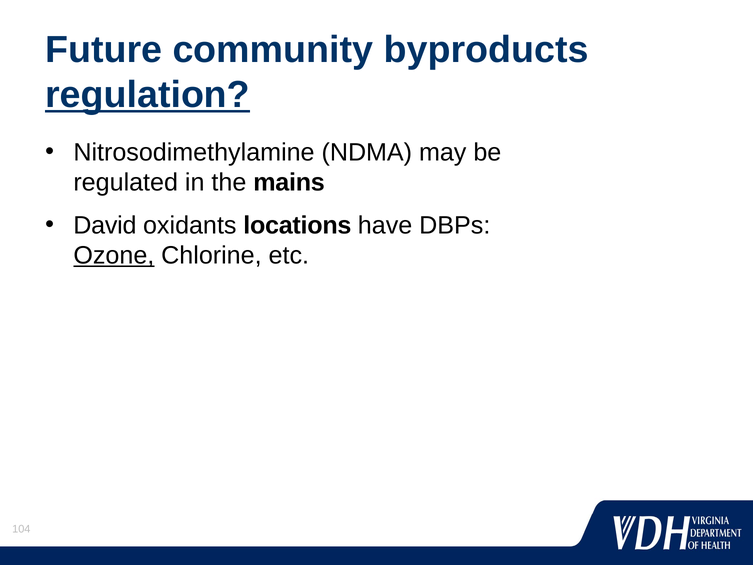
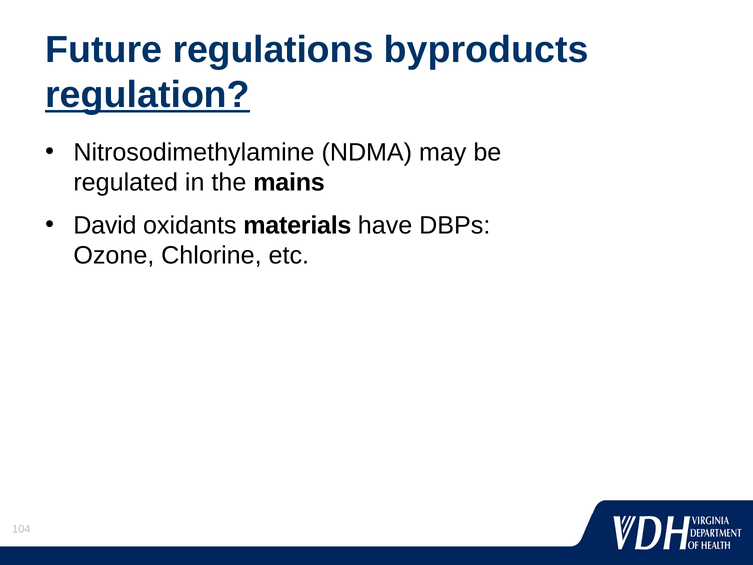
community: community -> regulations (273, 50)
locations: locations -> materials (297, 225)
Ozone underline: present -> none (114, 255)
